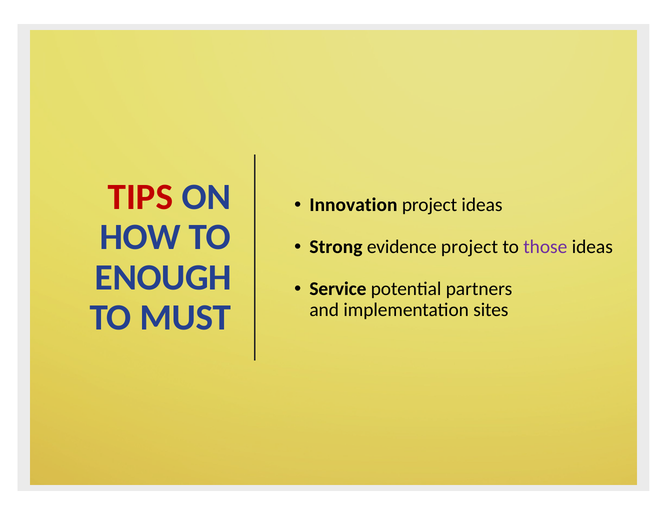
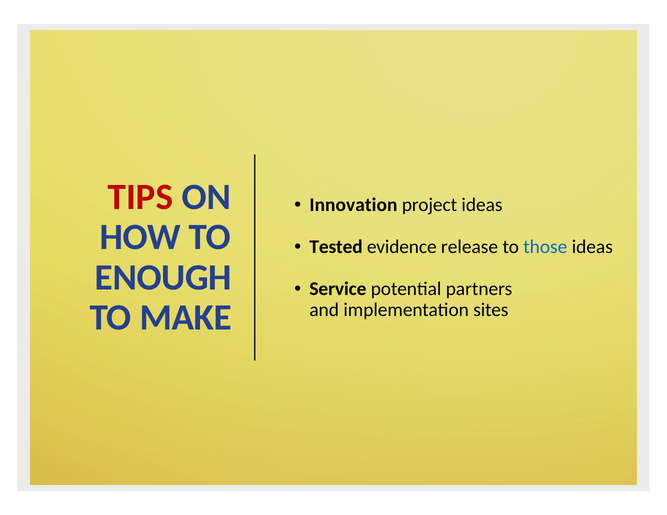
Strong: Strong -> Tested (336, 247)
evidence project: project -> release (470, 247)
those colour: purple -> blue (545, 247)
MUST: MUST -> MAKE (186, 318)
